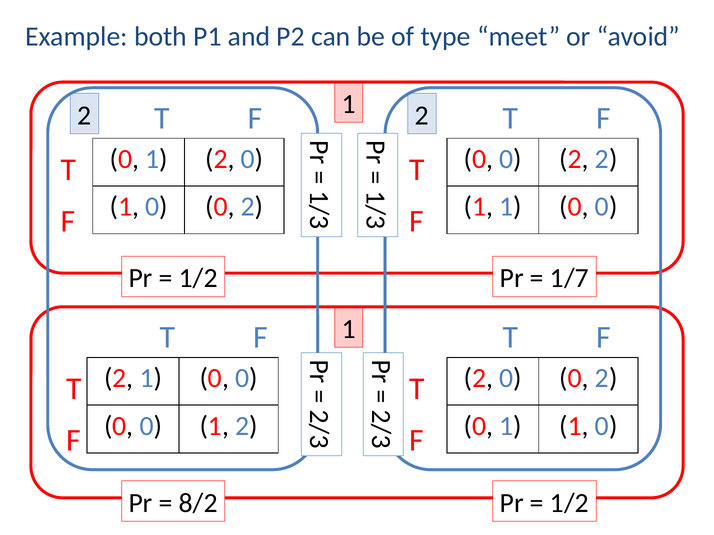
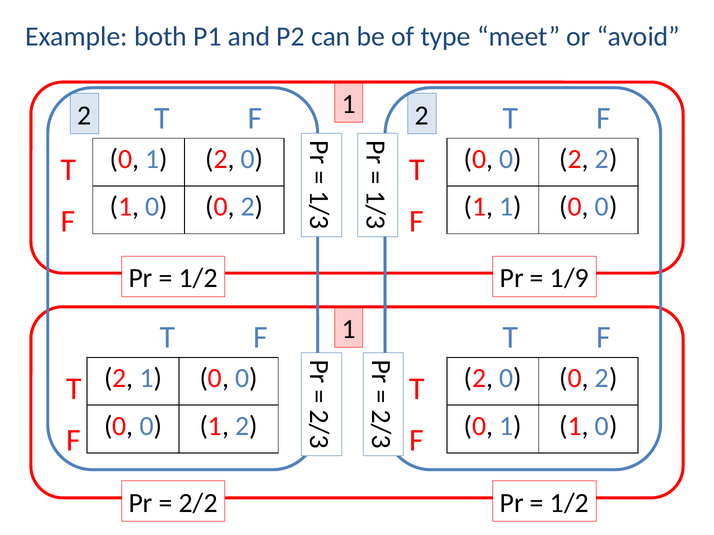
1/7: 1/7 -> 1/9 (569, 279)
8/2: 8/2 -> 2/2 (198, 504)
